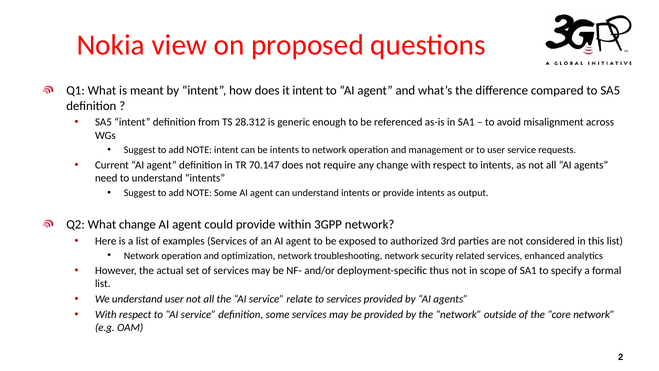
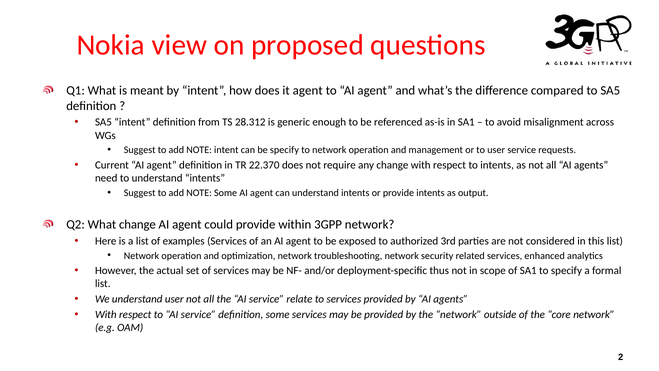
it intent: intent -> agent (308, 90)
be intents: intents -> specify (284, 150)
70.147: 70.147 -> 22.370 (264, 165)
